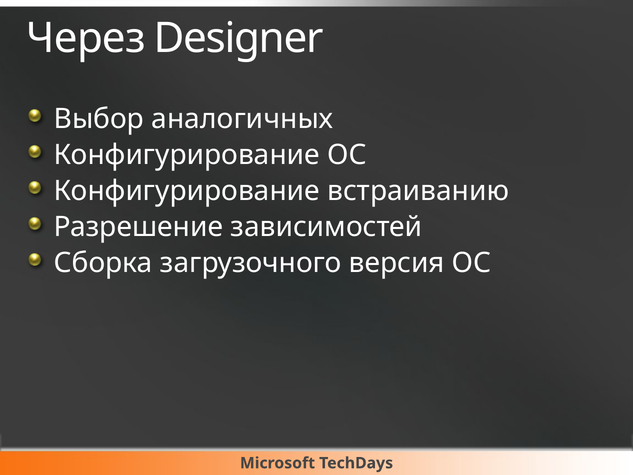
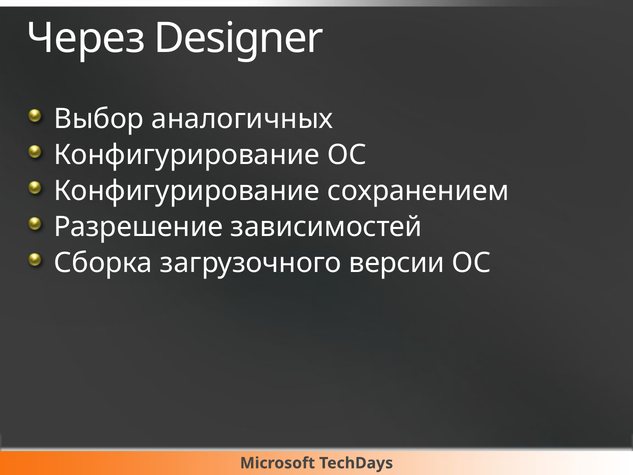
встраиванию: встраиванию -> сохранением (418, 191)
версия: версия -> версии (397, 263)
